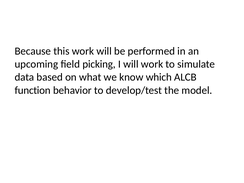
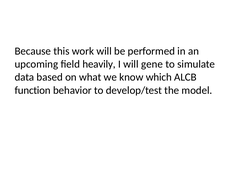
picking: picking -> heavily (99, 64)
will work: work -> gene (152, 64)
